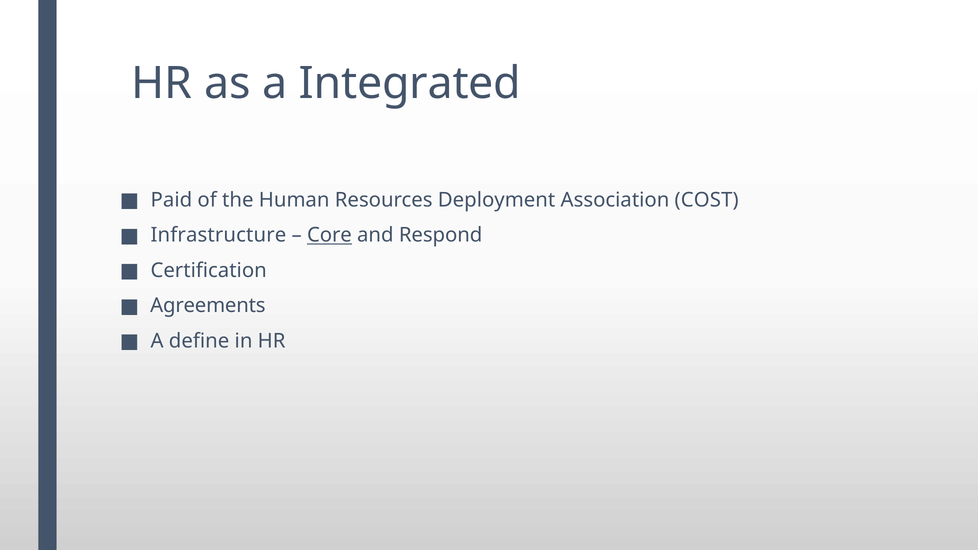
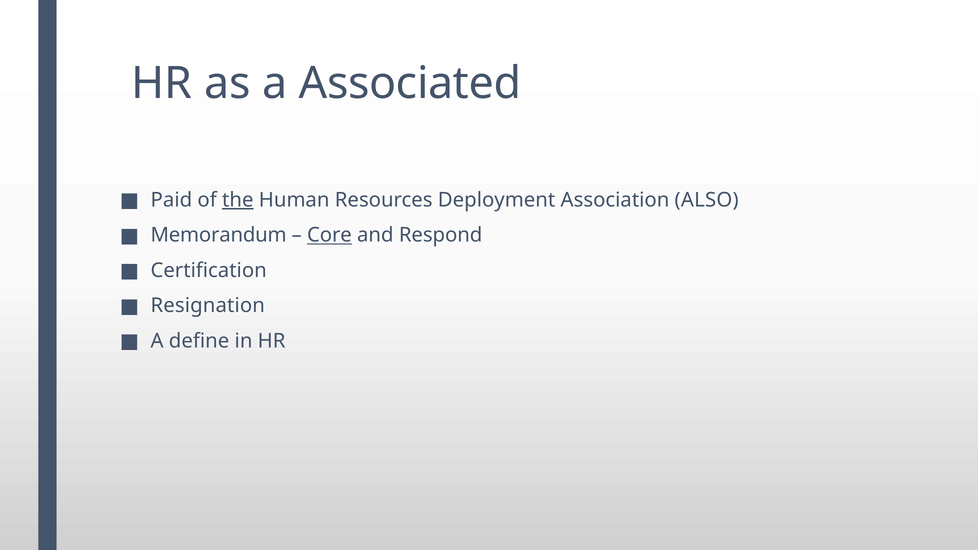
Integrated: Integrated -> Associated (410, 83)
the underline: none -> present (238, 200)
COST: COST -> ALSO (707, 200)
Infrastructure: Infrastructure -> Memorandum (219, 235)
Agreements: Agreements -> Resignation (208, 306)
